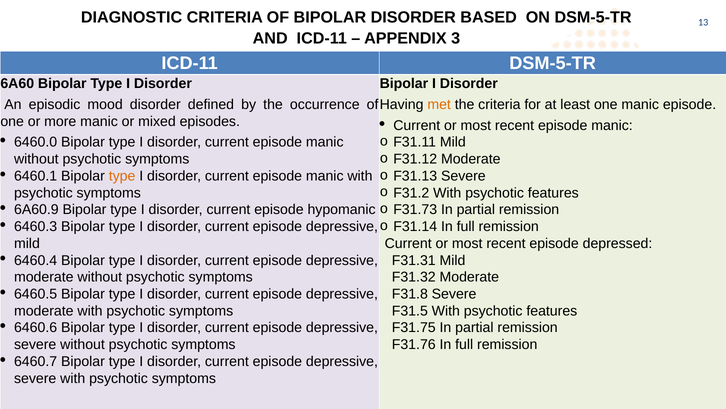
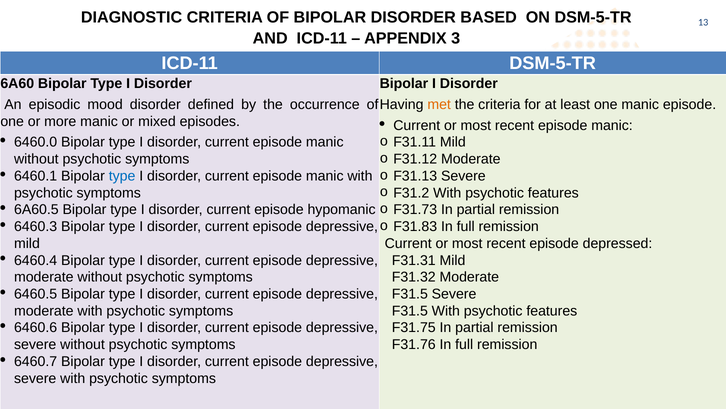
type colour: orange -> blue (122, 176)
6A60.9: 6A60.9 -> 6A60.5 (36, 209)
F31.14: F31.14 -> F31.83 (415, 226)
F31.8: F31.8 -> F31.5 (410, 294)
